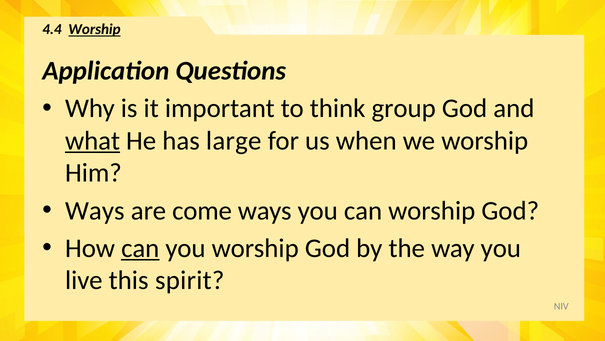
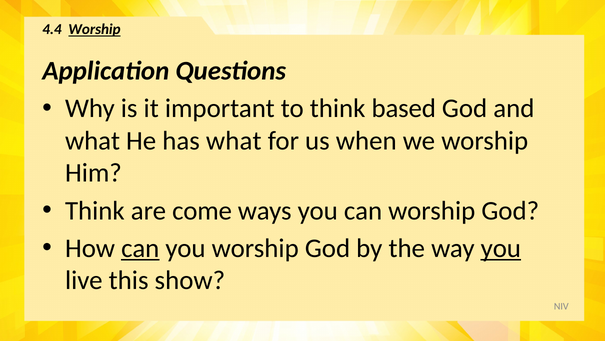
group: group -> based (404, 109)
what underline: present -> none (93, 141)
has large: large -> what (234, 141)
Ways: Ways -> Think (95, 211)
you underline: none -> present (501, 249)
spirit: spirit -> show (190, 281)
